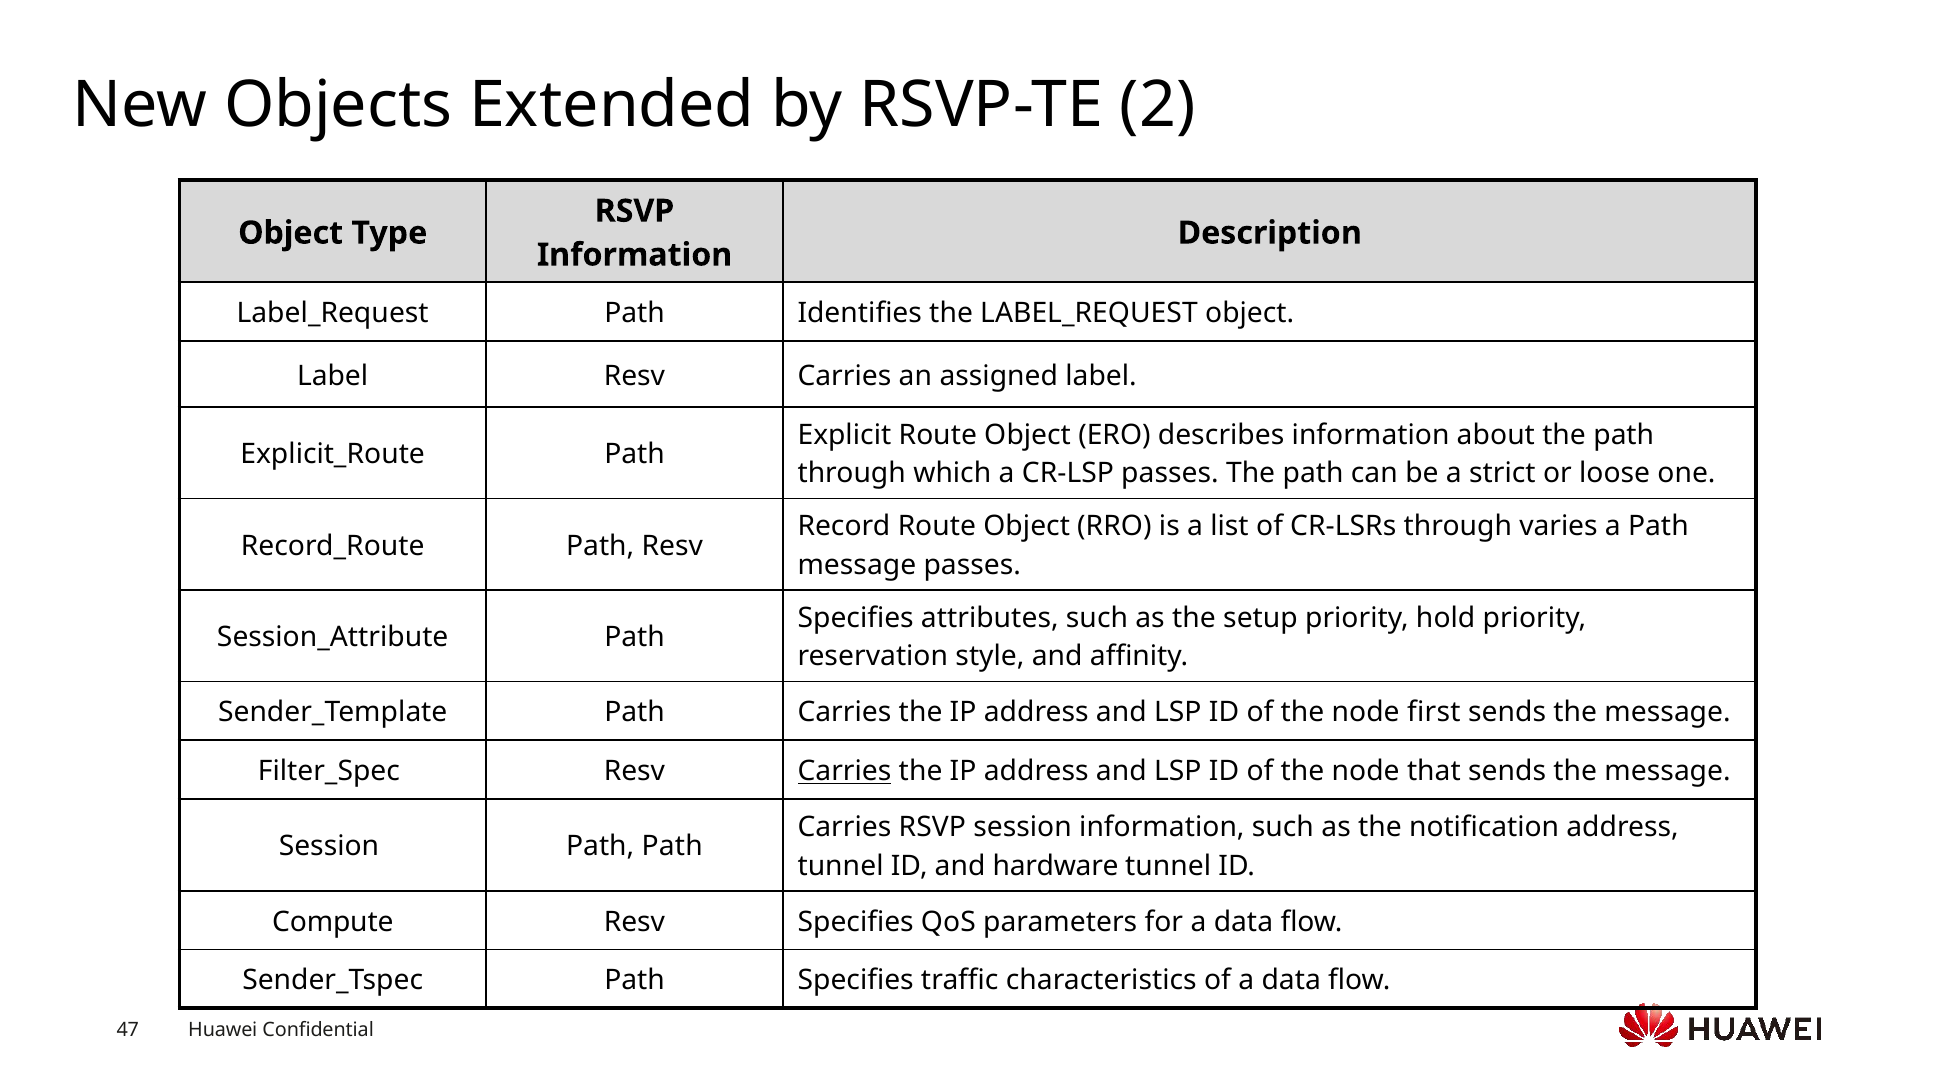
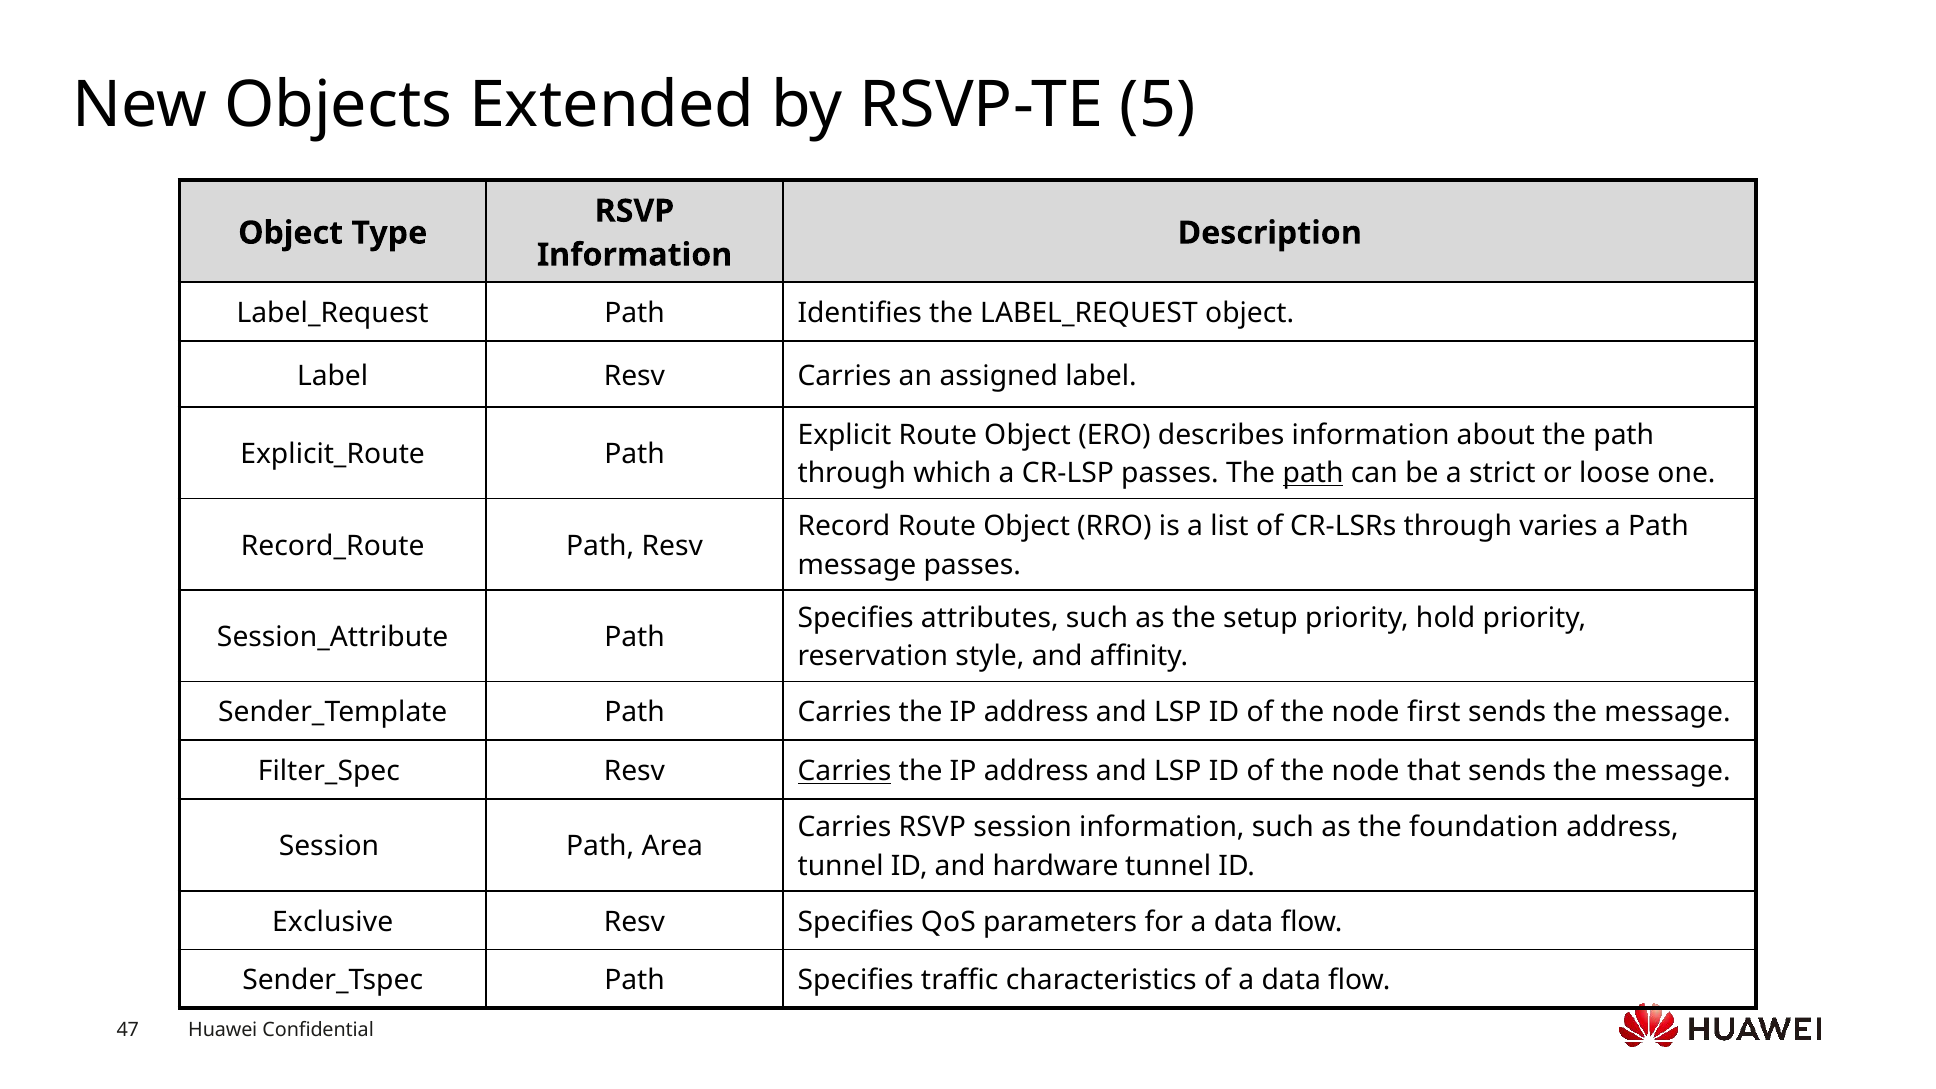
2: 2 -> 5 (1158, 106)
path underline: none -> present (1313, 473)
notification: notification -> foundation (1484, 827)
Path Path: Path -> Area (672, 847)
Compute: Compute -> Exclusive (333, 922)
